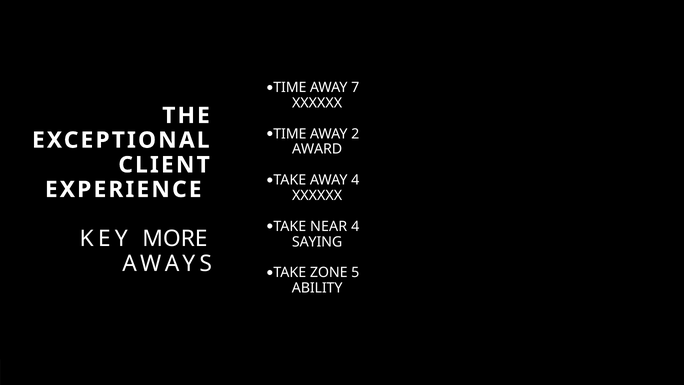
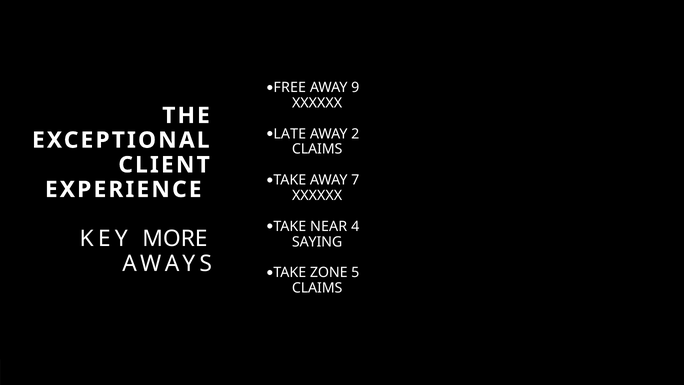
TIME: TIME -> FREE (290, 88)
7: 7 -> 9 (355, 88)
TIME: TIME -> LATE (290, 134)
AWARD: AWARD -> CLAIMS (317, 149)
AWAY 4: 4 -> 7 (355, 180)
ABILITY: ABILITY -> CLAIMS (317, 288)
